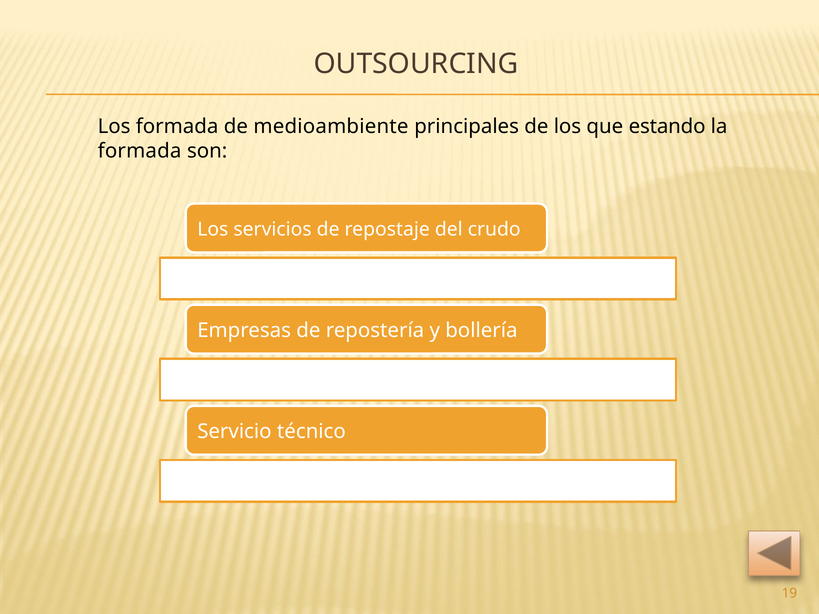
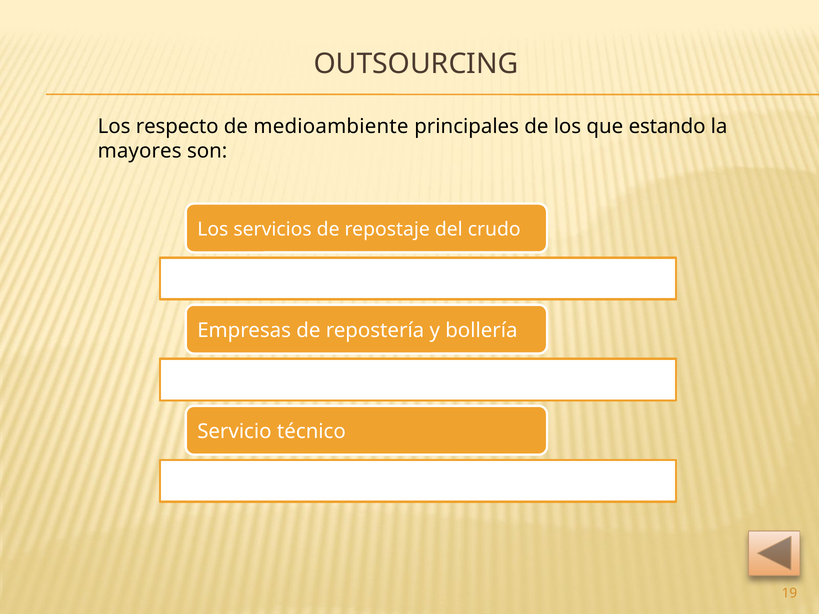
Los formada: formada -> respecto (177, 126)
formada: formada -> mayores (140, 151)
